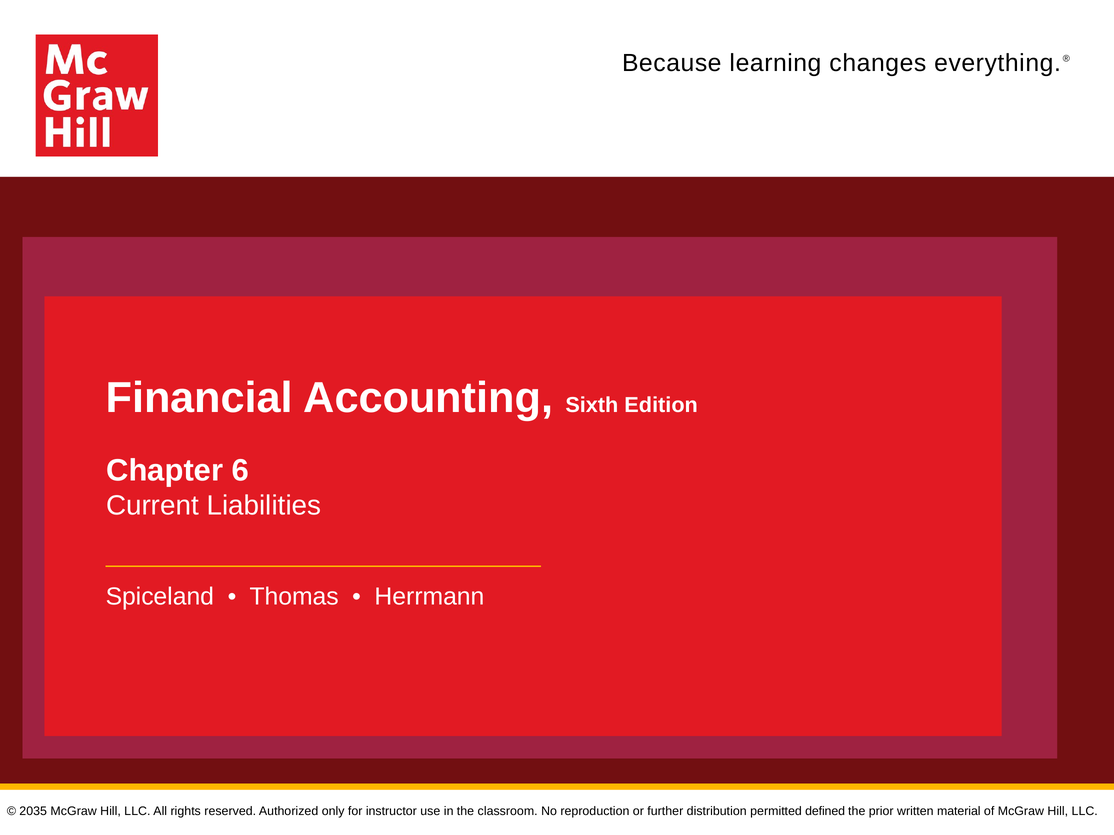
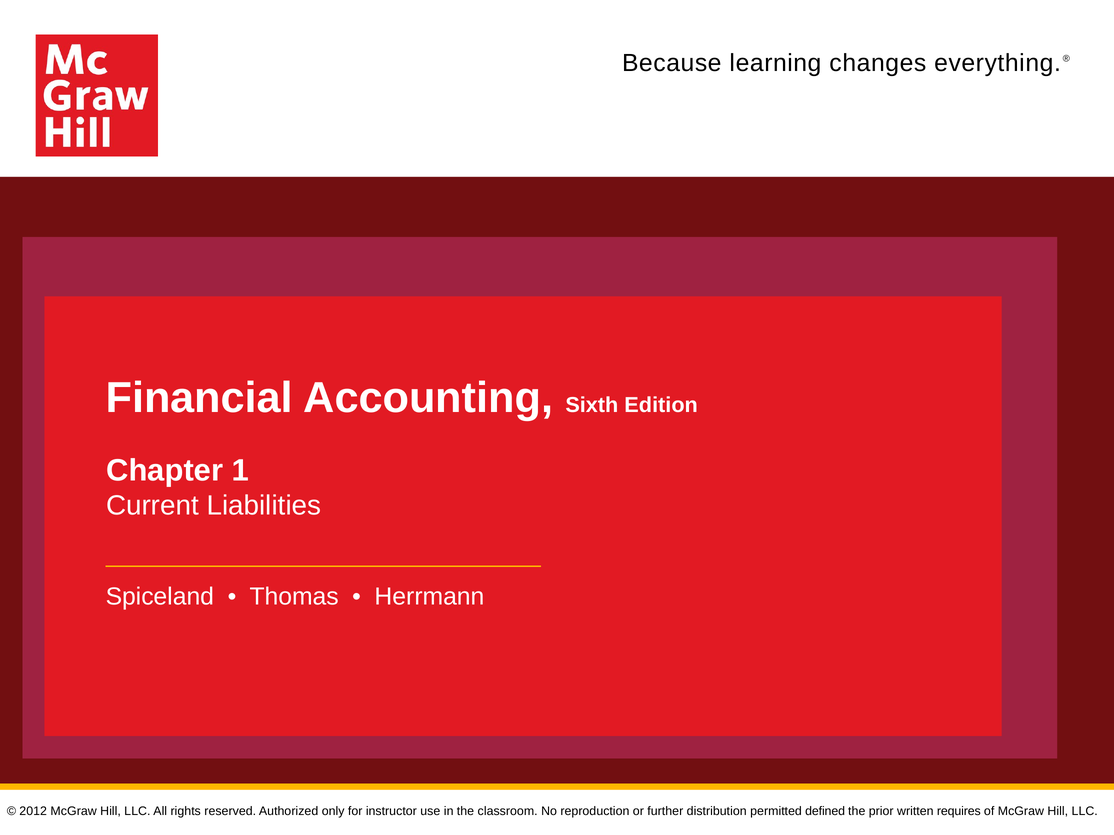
6: 6 -> 1 (240, 471)
2035: 2035 -> 2012 (33, 811)
material: material -> requires (959, 811)
